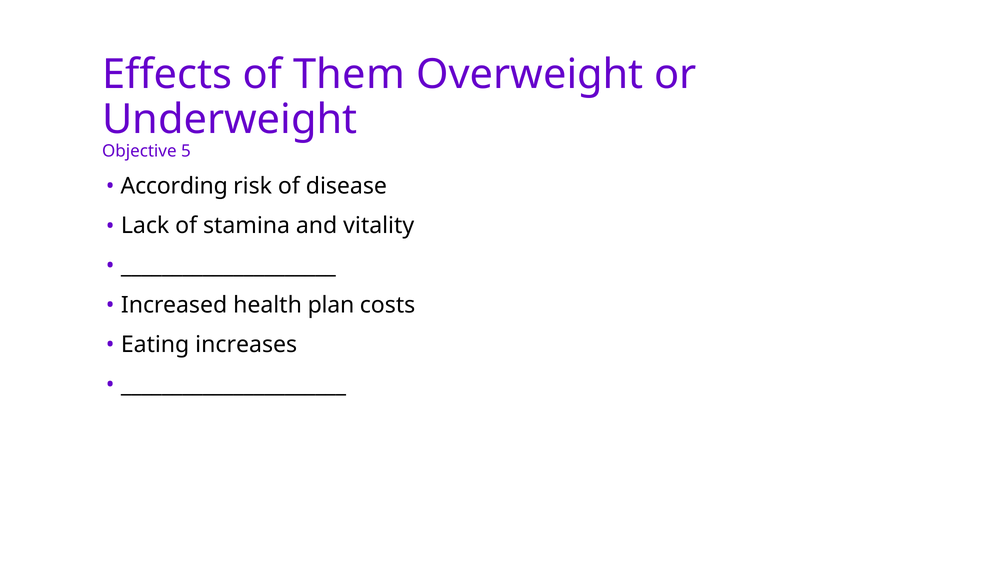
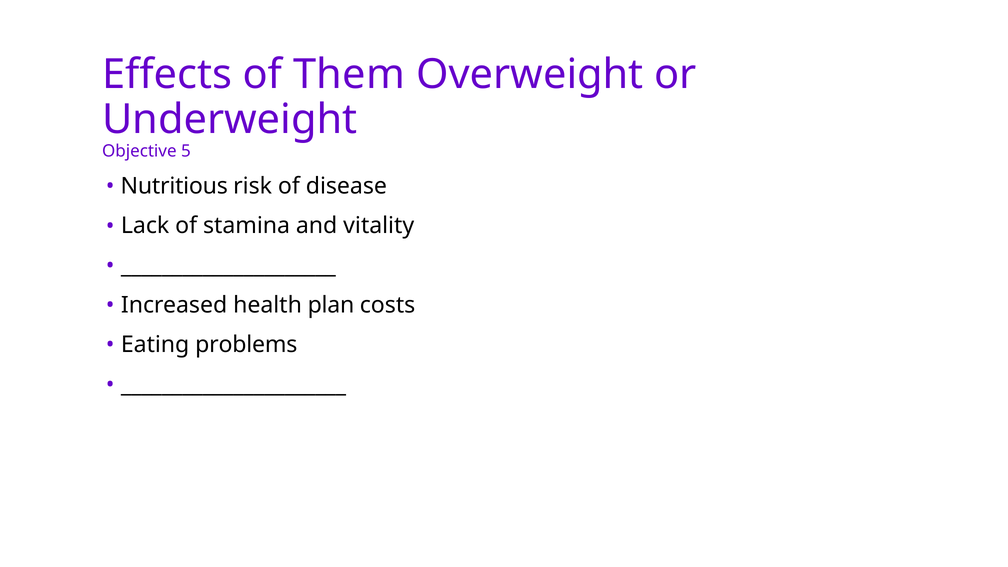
According: According -> Nutritious (174, 186)
increases: increases -> problems (246, 345)
